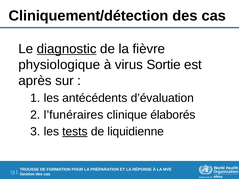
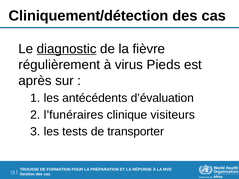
physiologique: physiologique -> régulièrement (59, 65)
Sortie: Sortie -> Pieds (163, 65)
élaborés: élaborés -> visiteurs (173, 115)
tests underline: present -> none (75, 132)
liquidienne: liquidienne -> transporter (136, 132)
